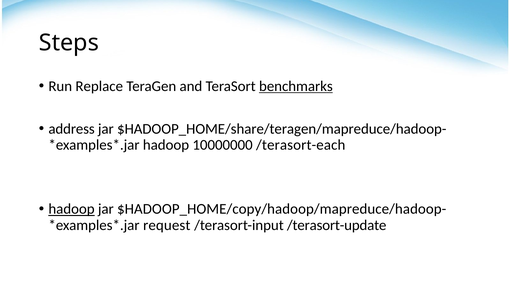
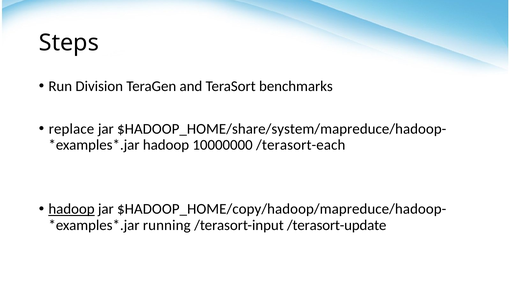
Replace: Replace -> Division (99, 86)
benchmarks underline: present -> none (296, 86)
address: address -> replace (71, 129)
$HADOOP_HOME/share/teragen/mapreduce/hadoop-: $HADOOP_HOME/share/teragen/mapreduce/hadoop- -> $HADOOP_HOME/share/system/mapreduce/hadoop- (282, 129)
request: request -> running (167, 225)
